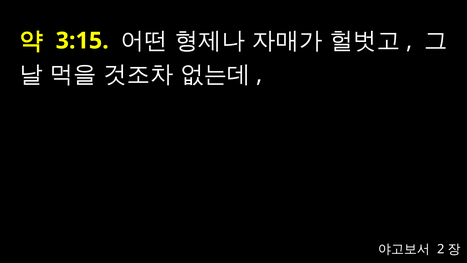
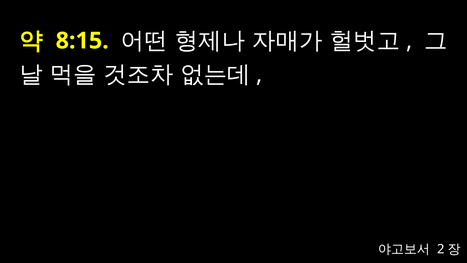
3:15: 3:15 -> 8:15 (82, 41)
